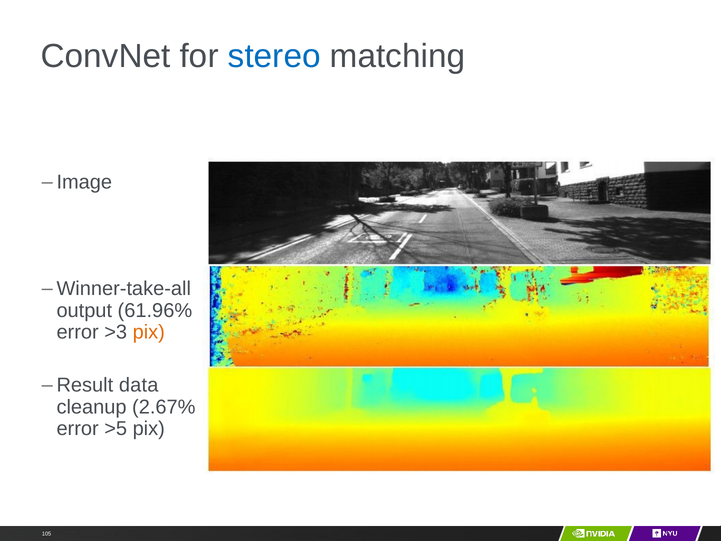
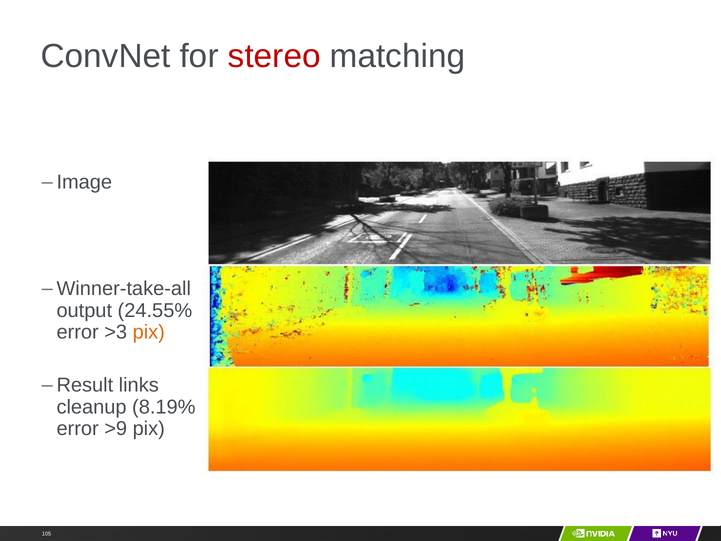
stereo colour: blue -> red (274, 56)
61.96%: 61.96% -> 24.55% (155, 310)
data: data -> links (139, 385)
2.67%: 2.67% -> 8.19% (164, 407)
>5: >5 -> >9 (116, 428)
